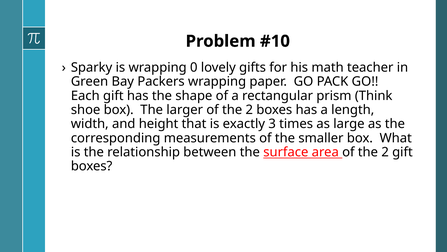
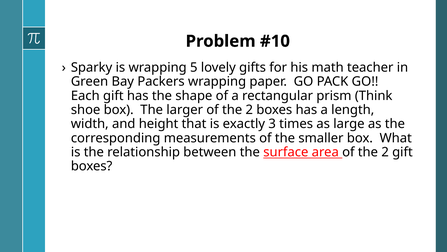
0: 0 -> 5 (194, 67)
